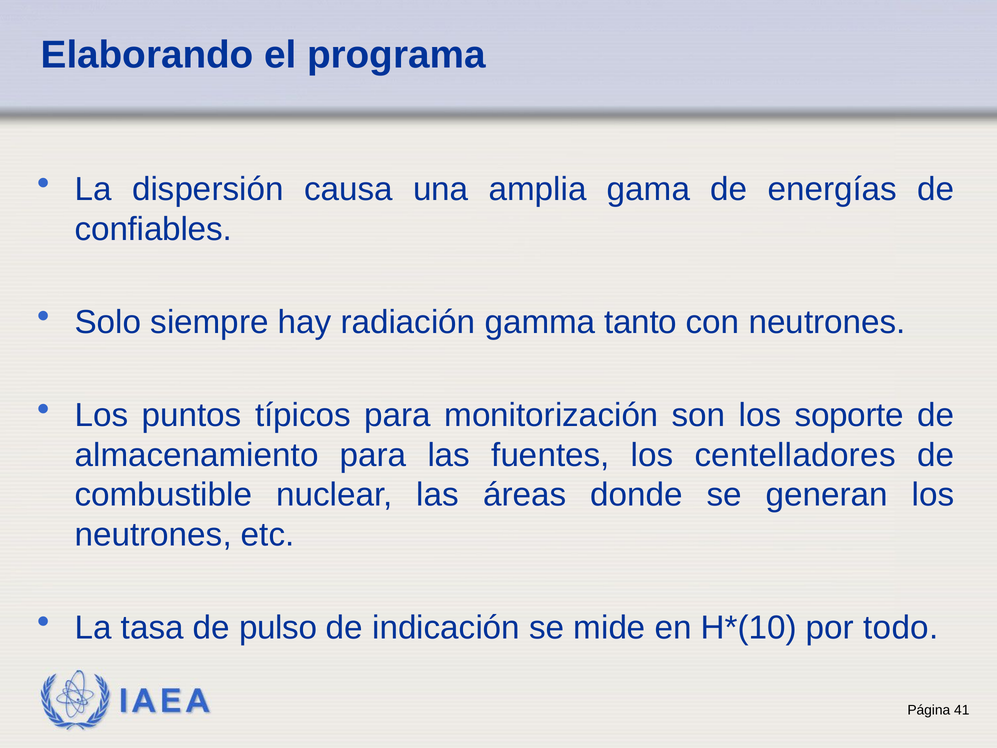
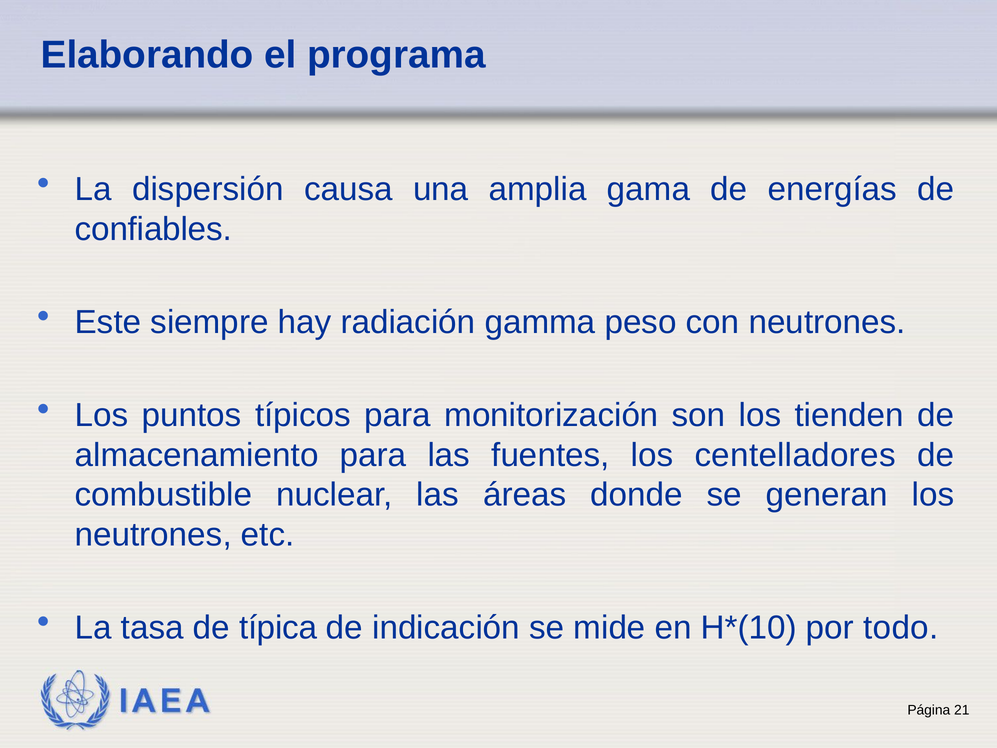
Solo: Solo -> Este (108, 322)
tanto: tanto -> peso (641, 322)
soporte: soporte -> tienden (849, 415)
pulso: pulso -> típica (278, 628)
41: 41 -> 21 (962, 710)
